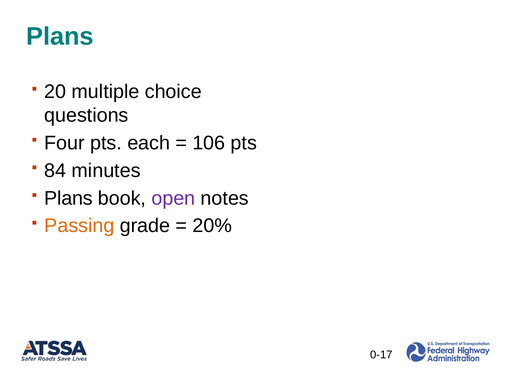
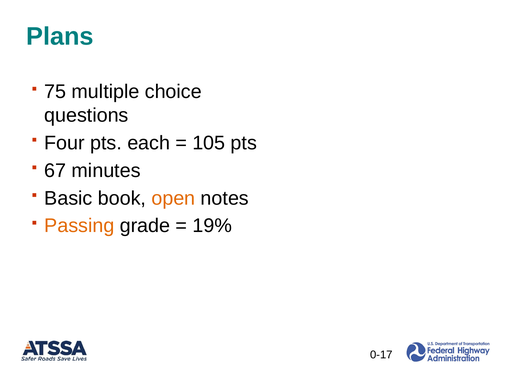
20: 20 -> 75 (55, 92)
106: 106 -> 105 (209, 143)
84: 84 -> 67 (55, 171)
Plans: Plans -> Basic (68, 198)
open colour: purple -> orange (173, 198)
20%: 20% -> 19% (212, 226)
